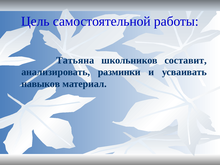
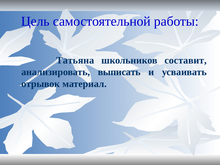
разминки: разминки -> выписать (119, 72)
навыков: навыков -> отрывок (41, 84)
